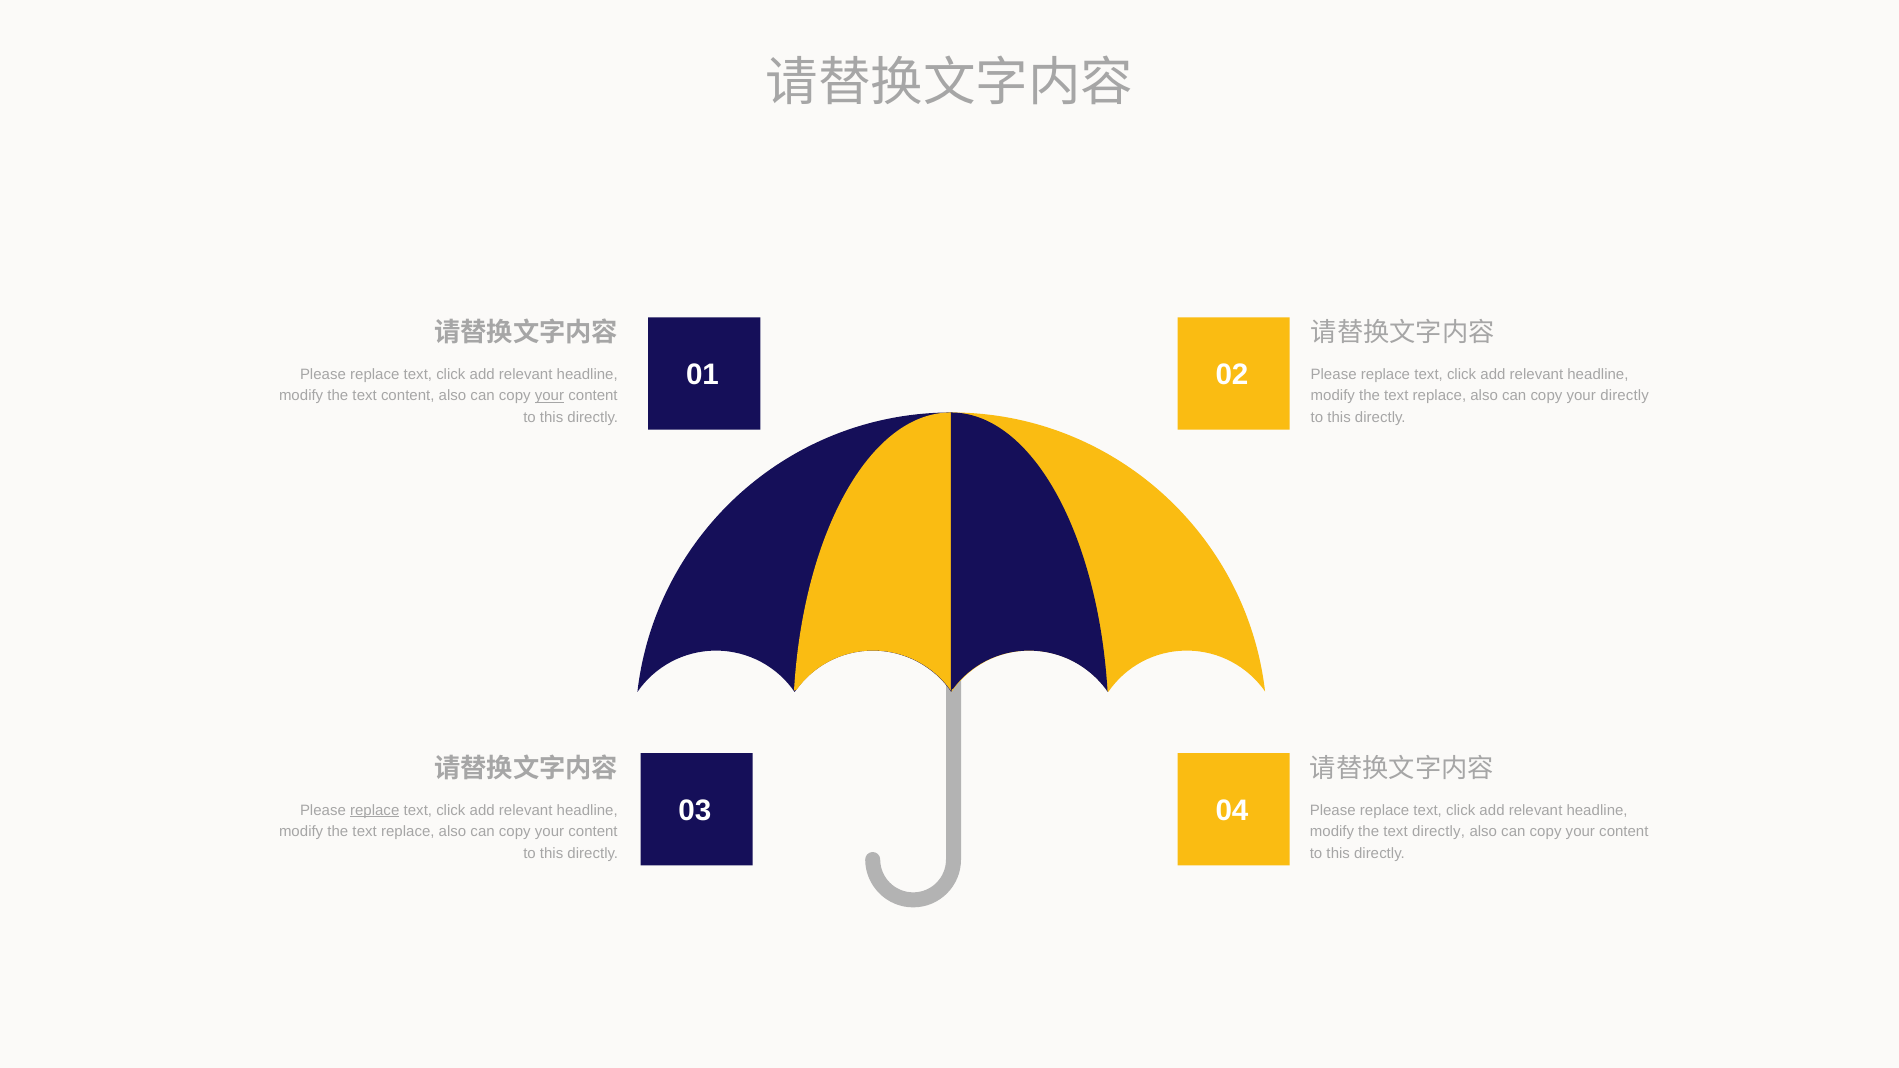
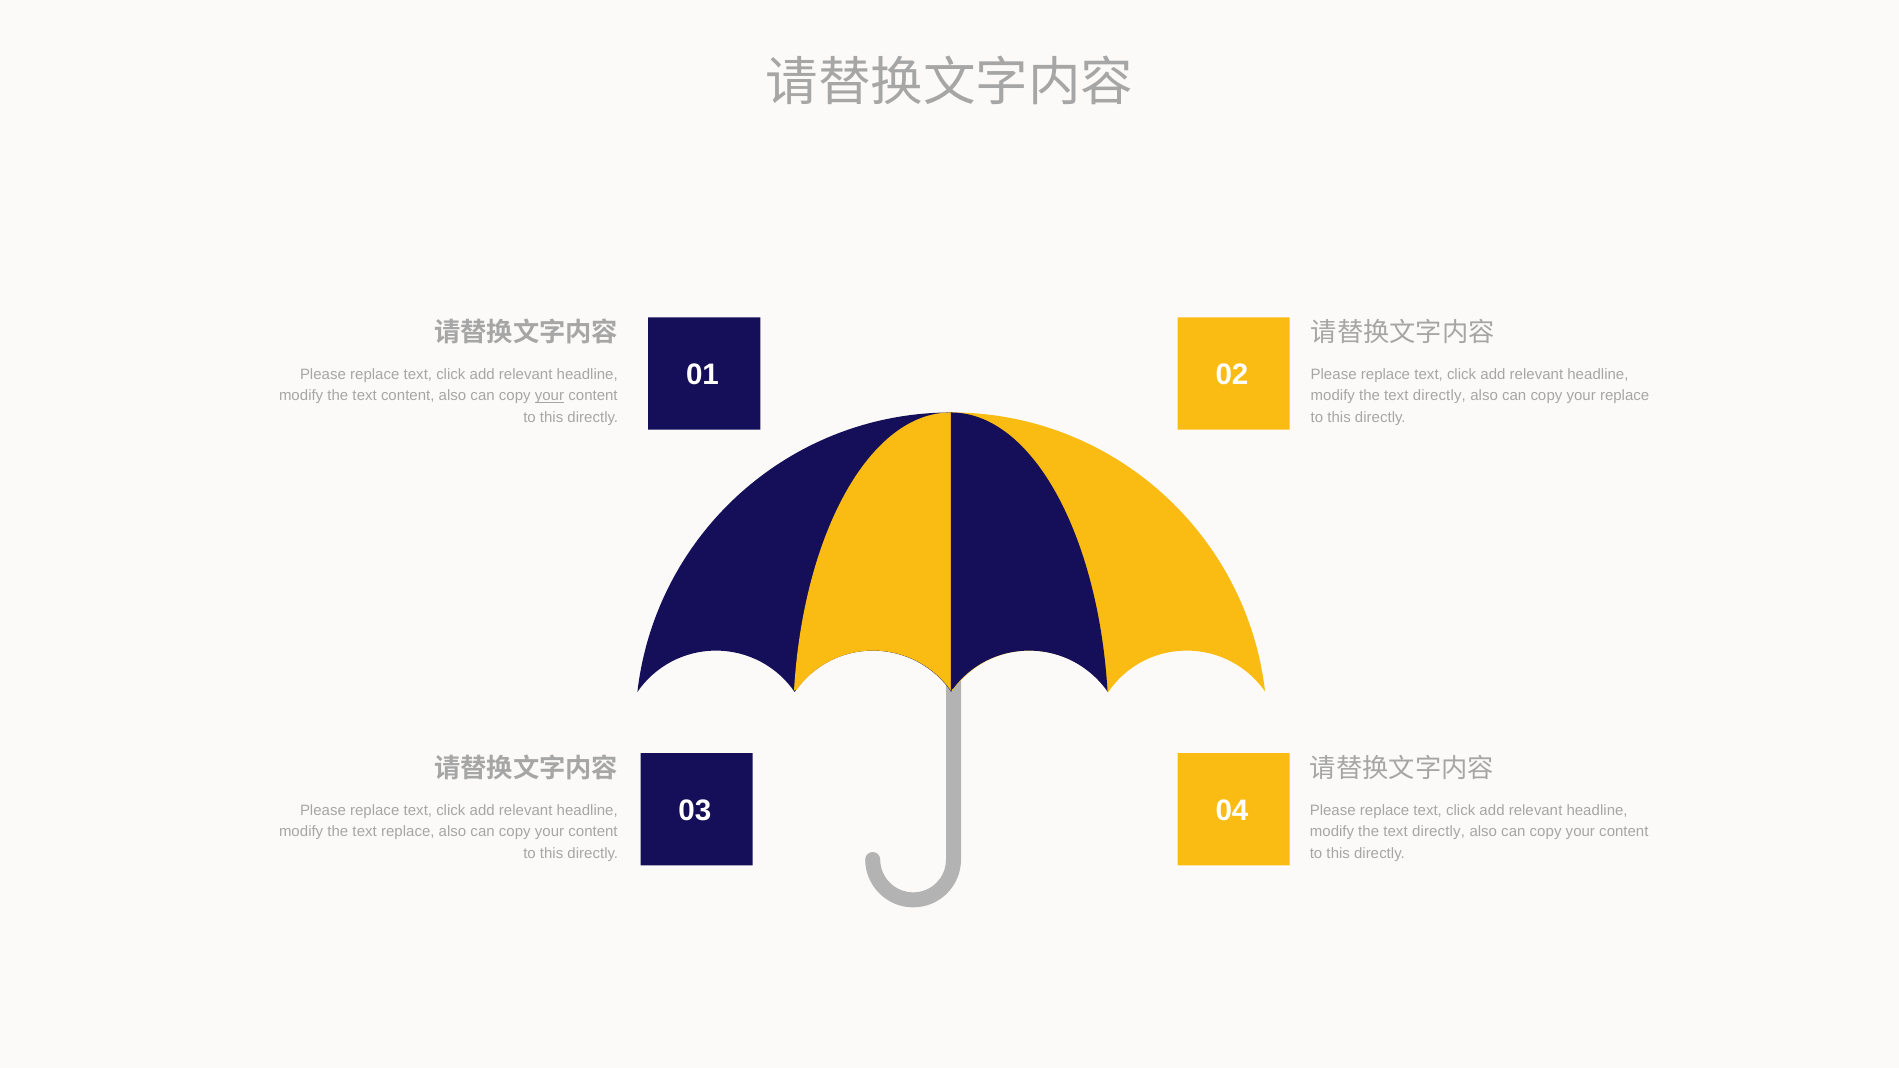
replace: replace -> directly (1439, 396)
your directly: directly -> replace (1625, 396)
replace underline: present -> none (375, 810)
